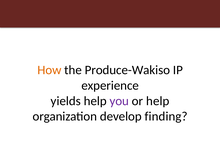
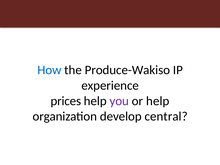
How colour: orange -> blue (49, 70)
yields: yields -> prices (66, 101)
finding: finding -> central (166, 116)
